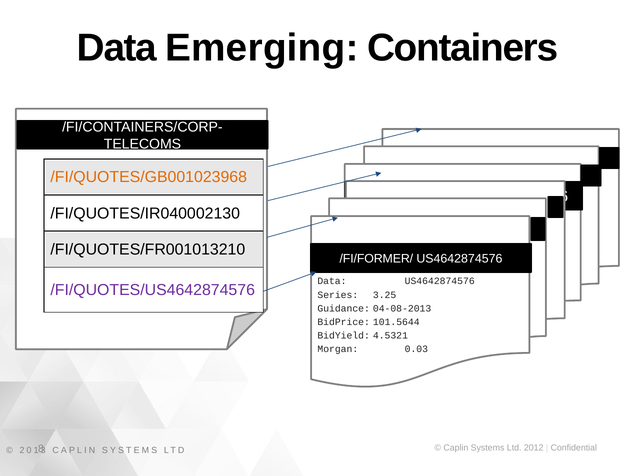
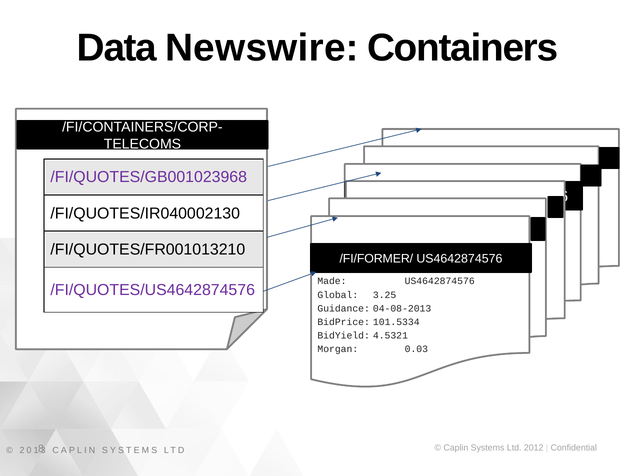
Emerging: Emerging -> Newswire (262, 48)
/FI/QUOTES/GB001023968 colour: orange -> purple (149, 177)
Data: Data -> Made (332, 281)
Series: Series -> Global (338, 295)
101.5644: 101.5644 -> 101.5334 (396, 322)
